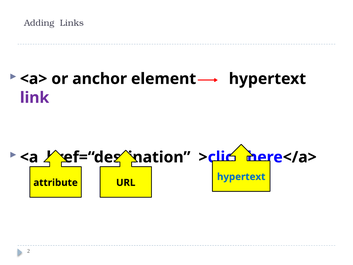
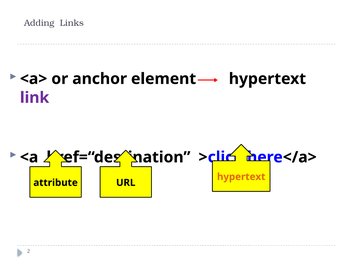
hypertext colour: blue -> orange (241, 177)
